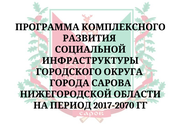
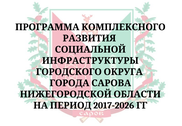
2017-2070: 2017-2070 -> 2017-2026 (114, 105)
